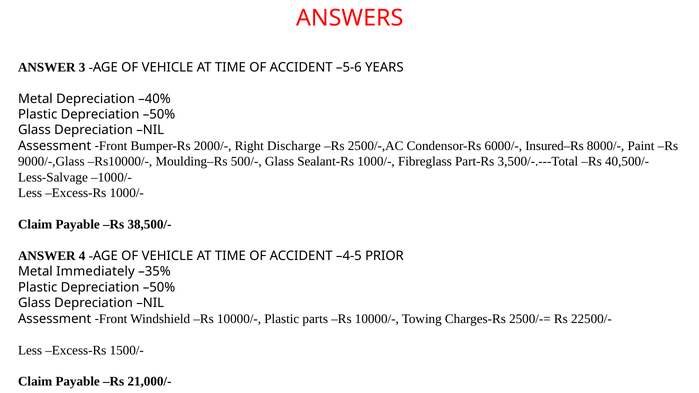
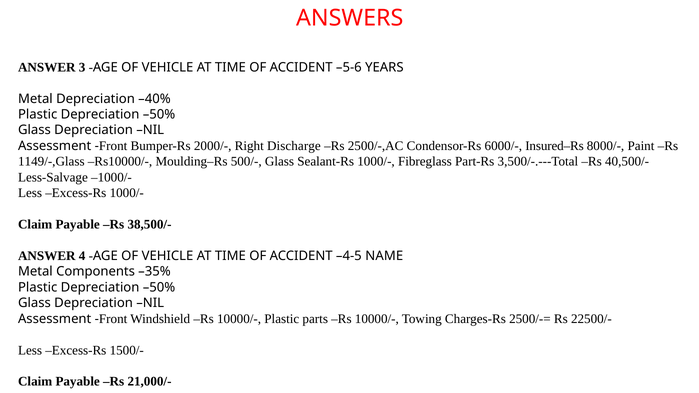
9000/-,Glass: 9000/-,Glass -> 1149/-,Glass (51, 162)
PRIOR: PRIOR -> NAME (384, 256)
Immediately: Immediately -> Components (96, 272)
